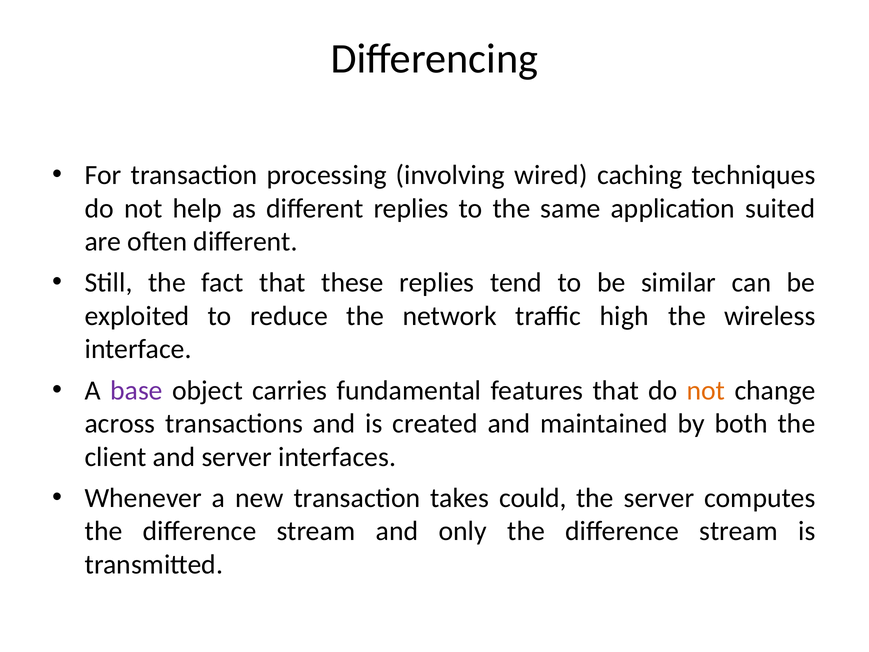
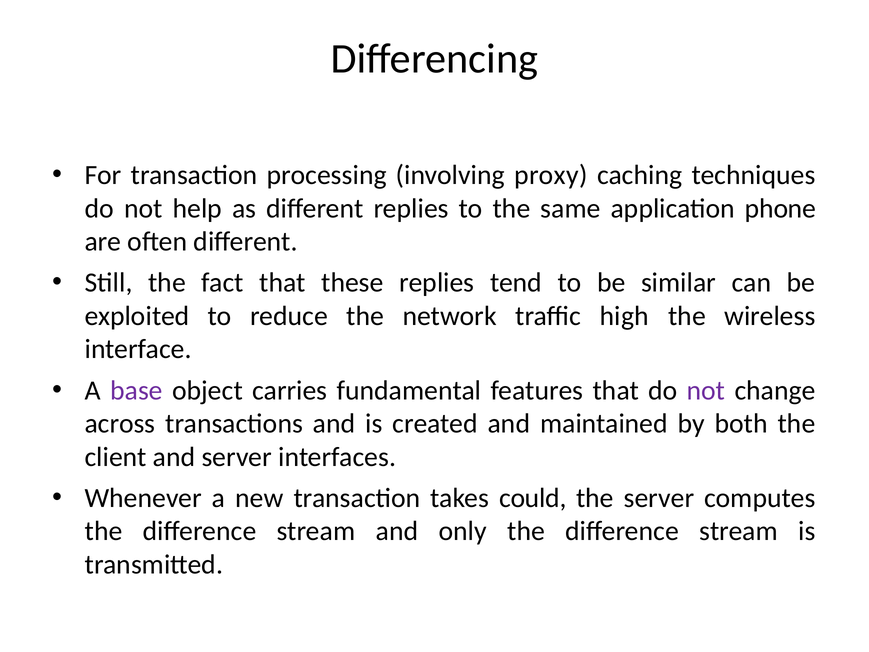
wired: wired -> proxy (551, 175)
suited: suited -> phone (780, 208)
not colour: orange -> purple (706, 390)
